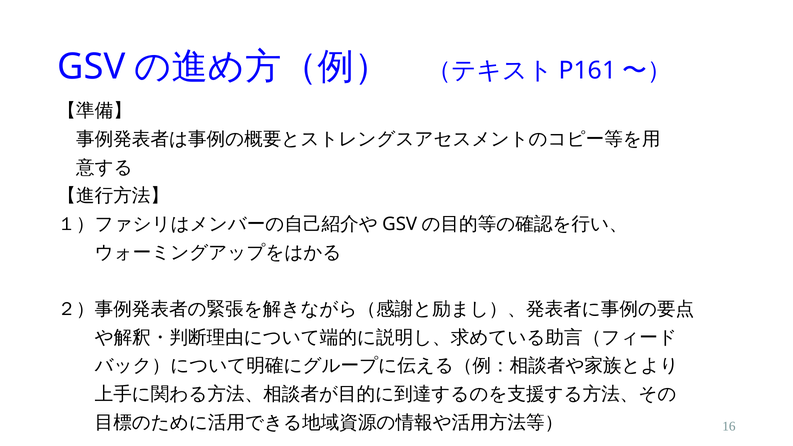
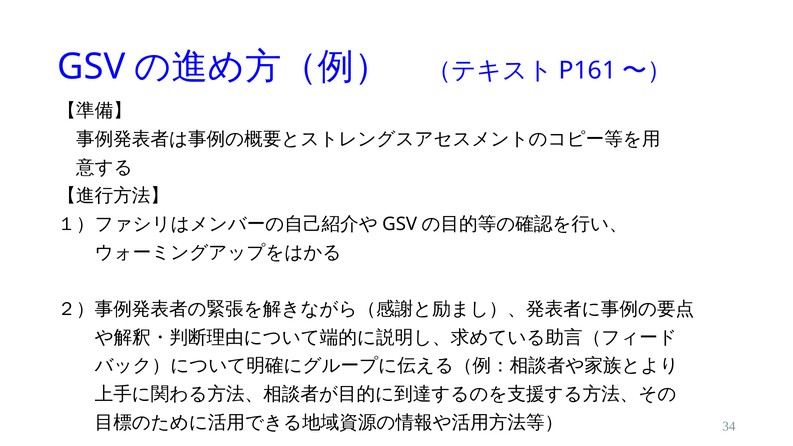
16: 16 -> 34 (729, 426)
